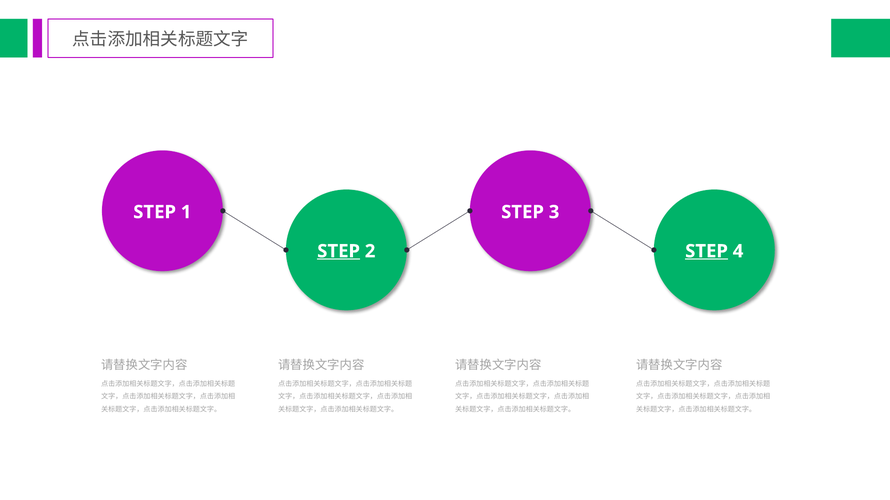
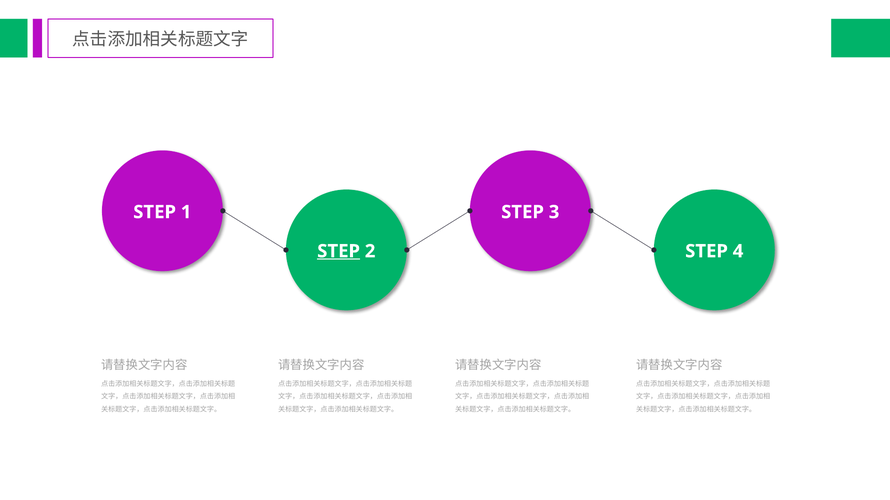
STEP underline: present -> none (707, 251)
